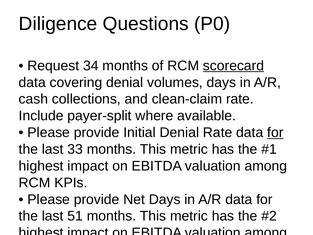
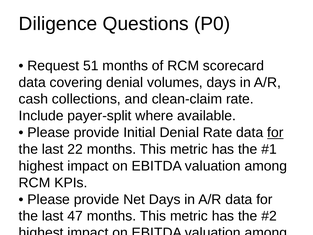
34: 34 -> 51 (91, 66)
scorecard underline: present -> none (234, 66)
33: 33 -> 22 (75, 149)
51: 51 -> 47 (75, 216)
